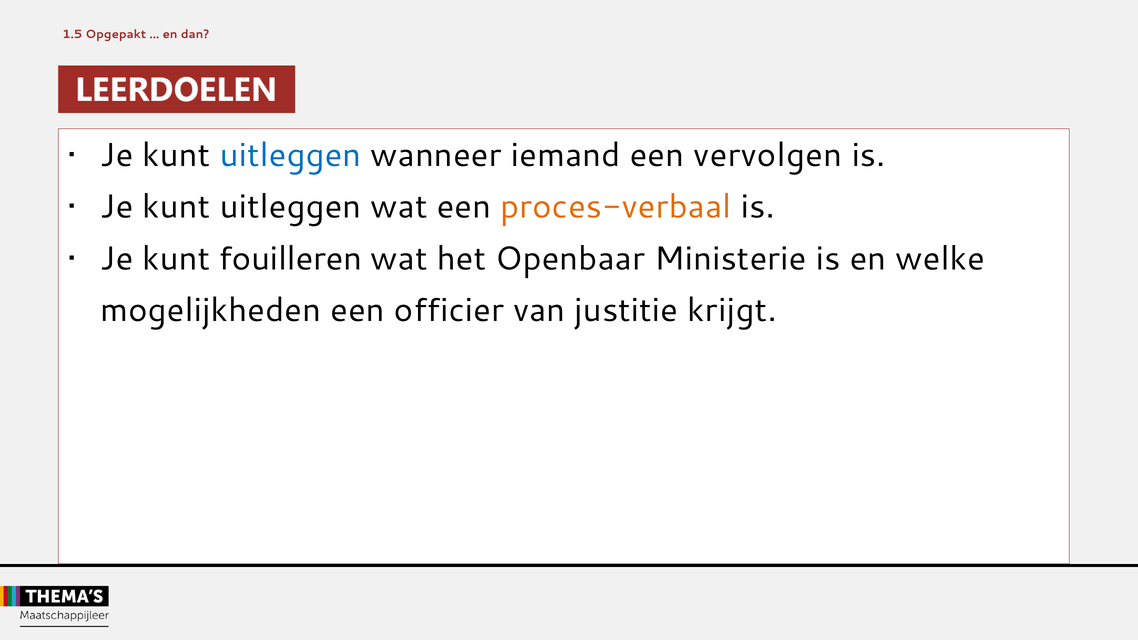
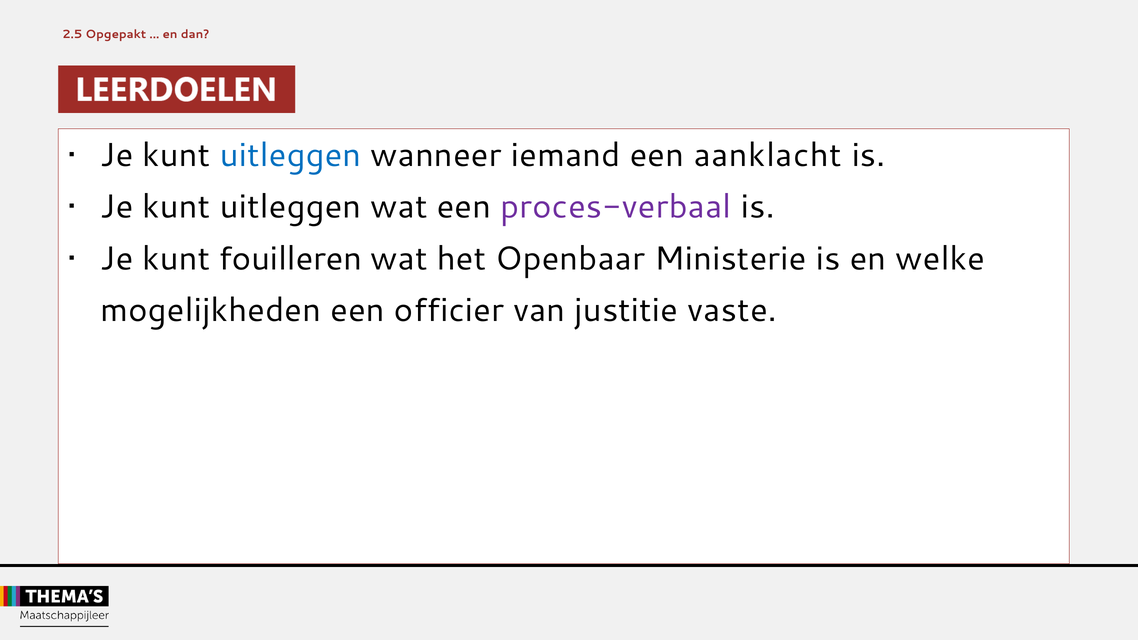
1.5: 1.5 -> 2.5 (72, 34)
vervolgen: vervolgen -> aanklacht (768, 155)
proces-verbaal colour: orange -> purple (616, 207)
krijgt: krijgt -> vaste (732, 310)
